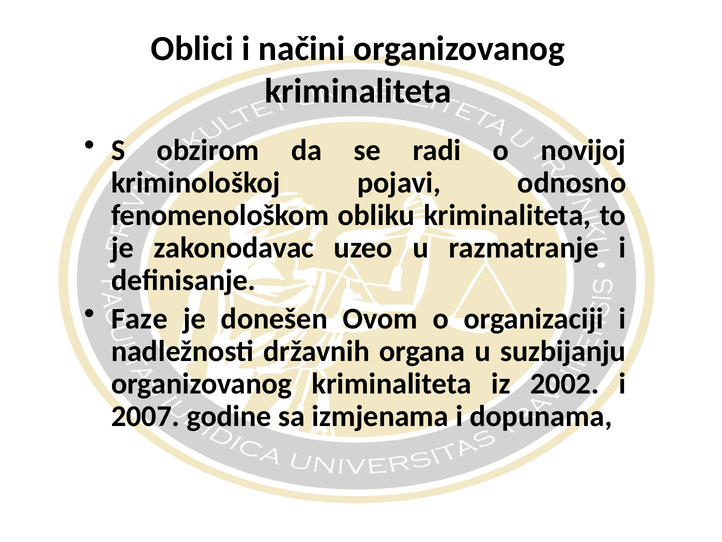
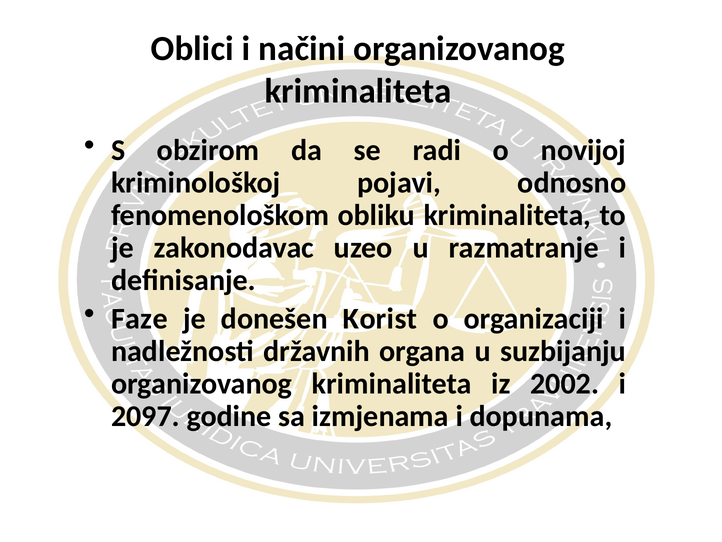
Ovom: Ovom -> Korist (380, 318)
2007: 2007 -> 2097 (145, 416)
